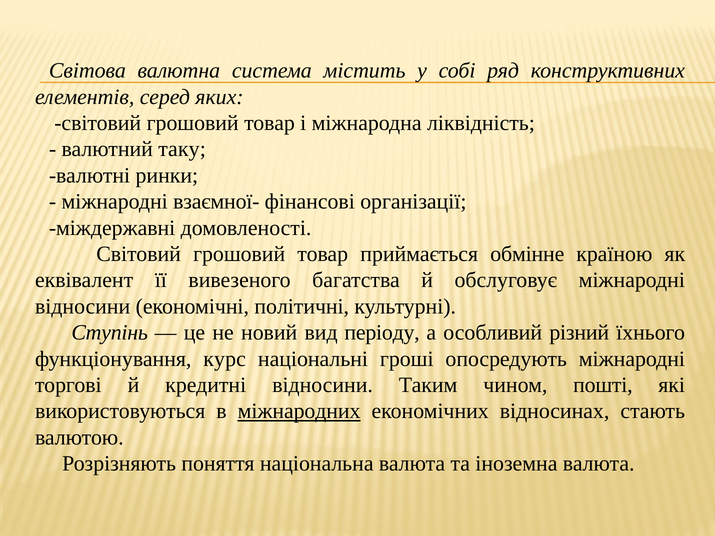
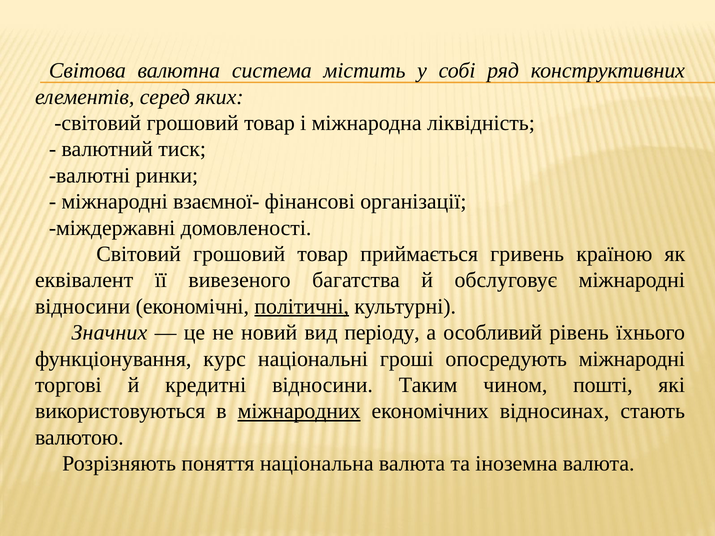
таку: таку -> тиск (182, 149)
обмінне: обмінне -> гривень (527, 254)
політичні underline: none -> present (302, 307)
Ступінь: Ступінь -> Значних (109, 333)
різний: різний -> рівень (579, 333)
